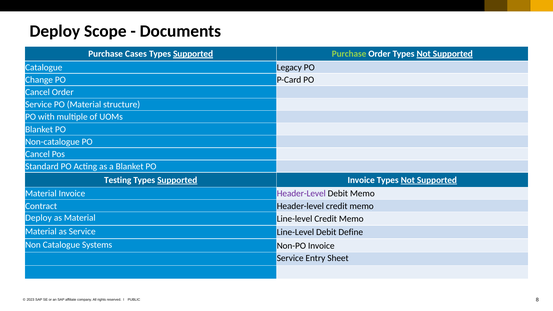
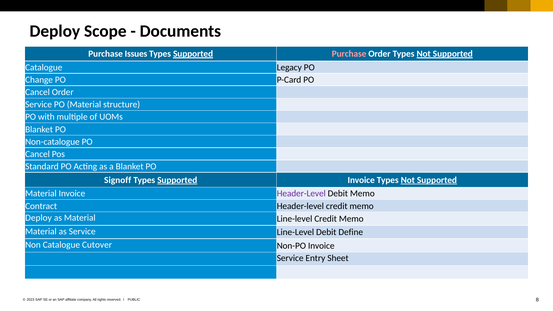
Cases: Cases -> Issues (136, 54)
Purchase colour: light green -> pink (349, 54)
Testing: Testing -> Signoff (118, 180)
Systems: Systems -> Cutover (97, 245)
